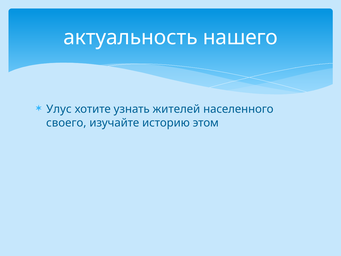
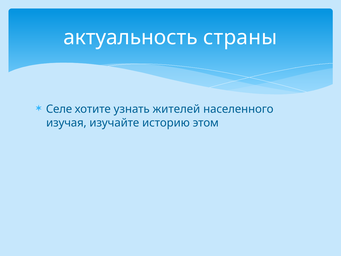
нашего: нашего -> страны (240, 37)
Улус: Улус -> Селе (59, 109)
своего: своего -> изучая (66, 123)
